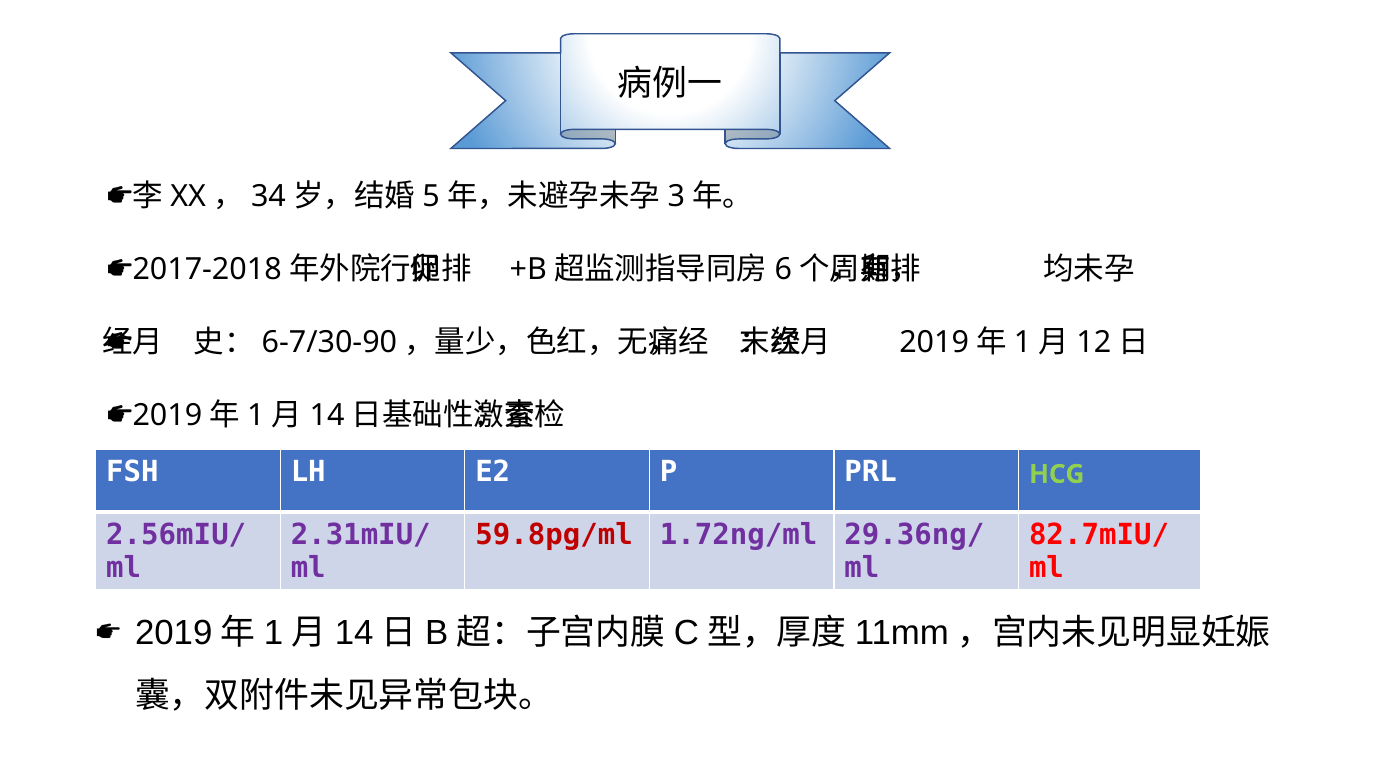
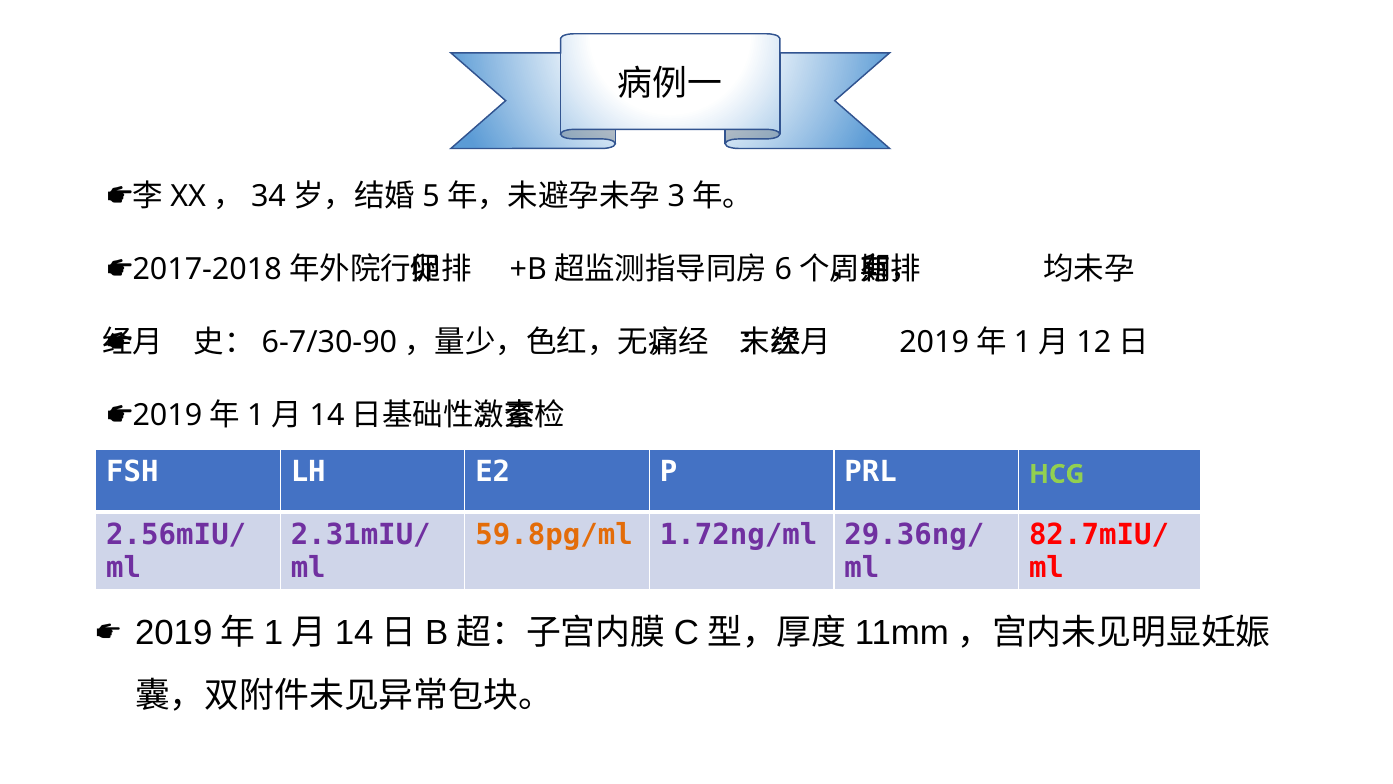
59.8pg/ml colour: red -> orange (554, 534)
